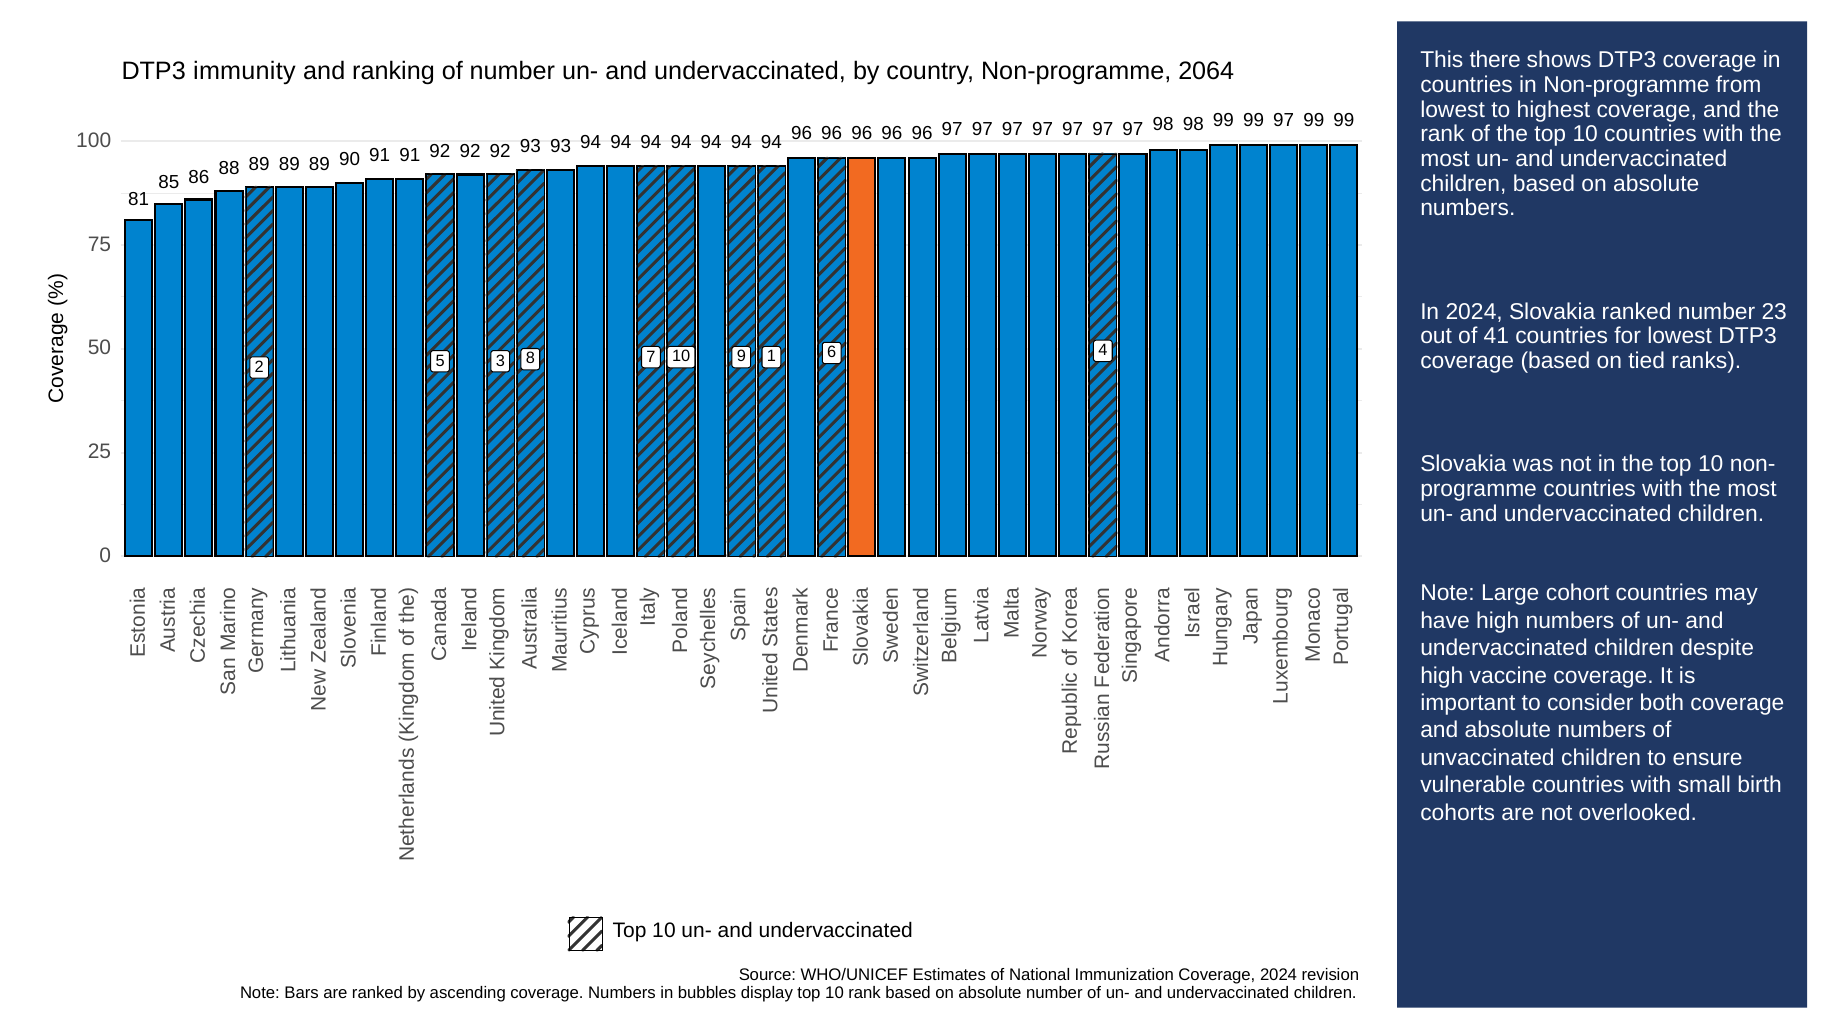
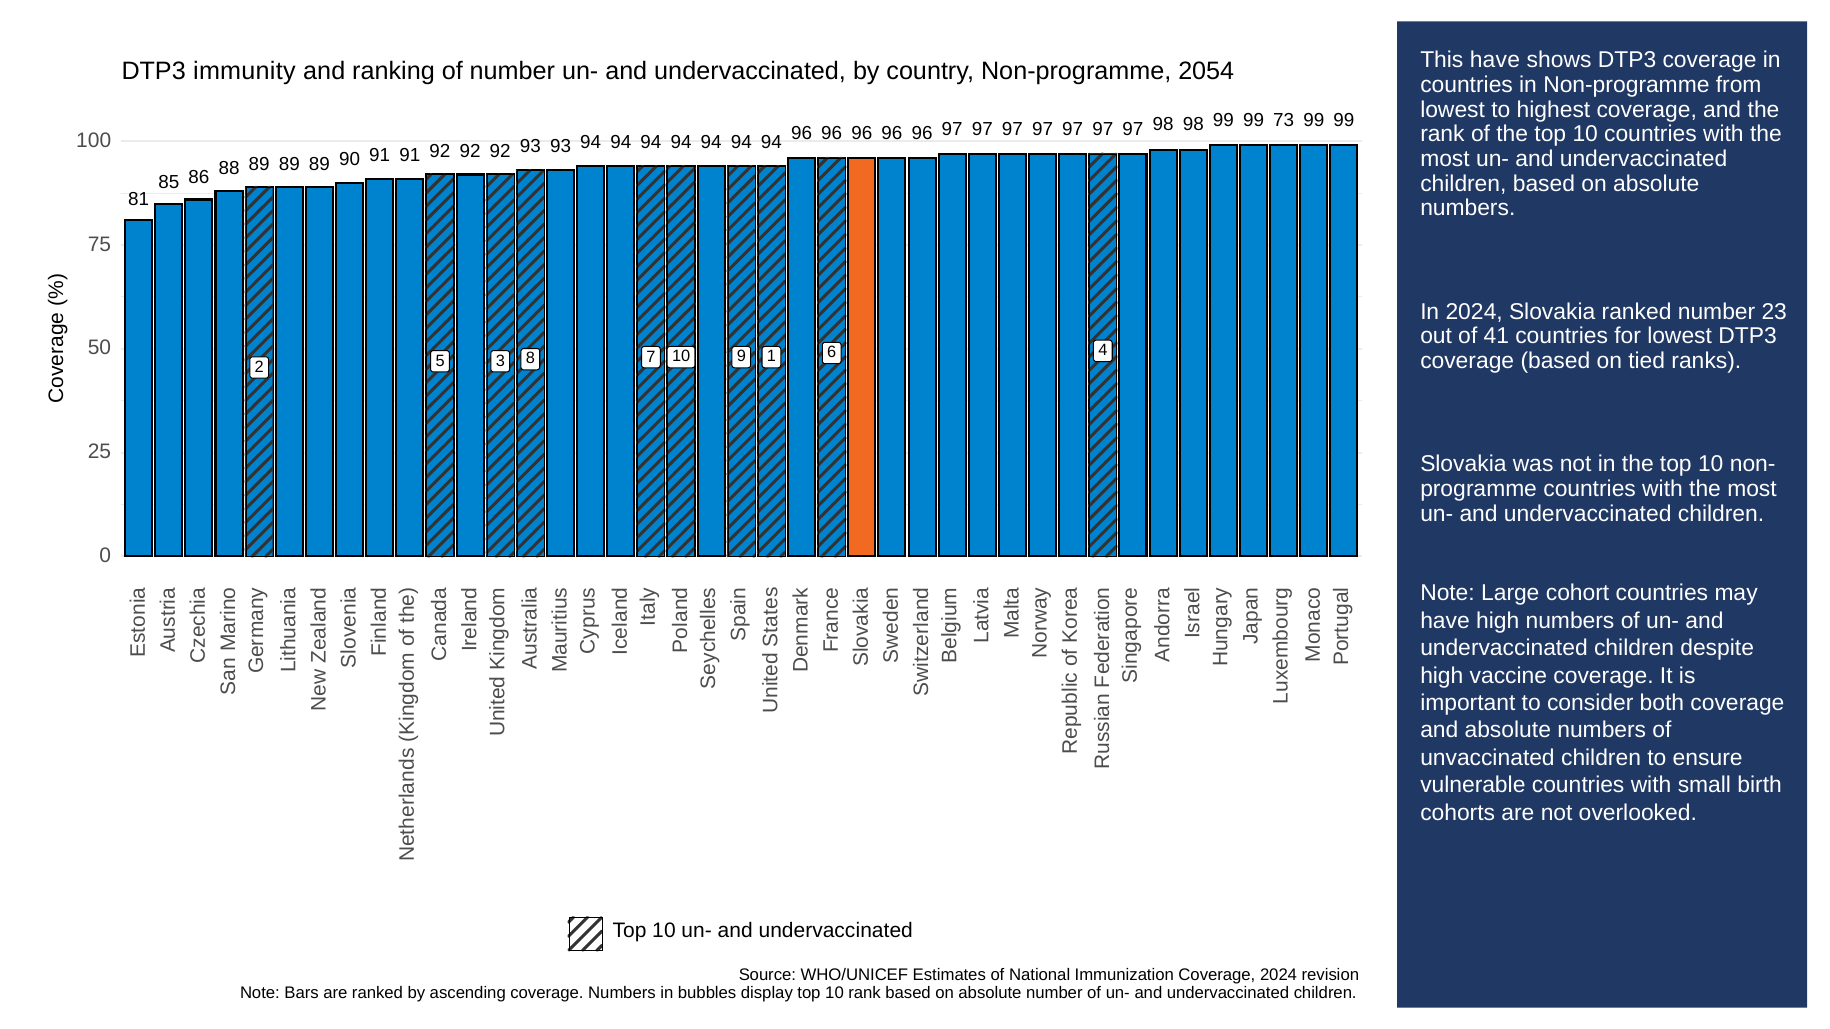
This there: there -> have (1495, 60)
2064: 2064 -> 2054 (1206, 71)
99 97: 97 -> 73 (1284, 120)
